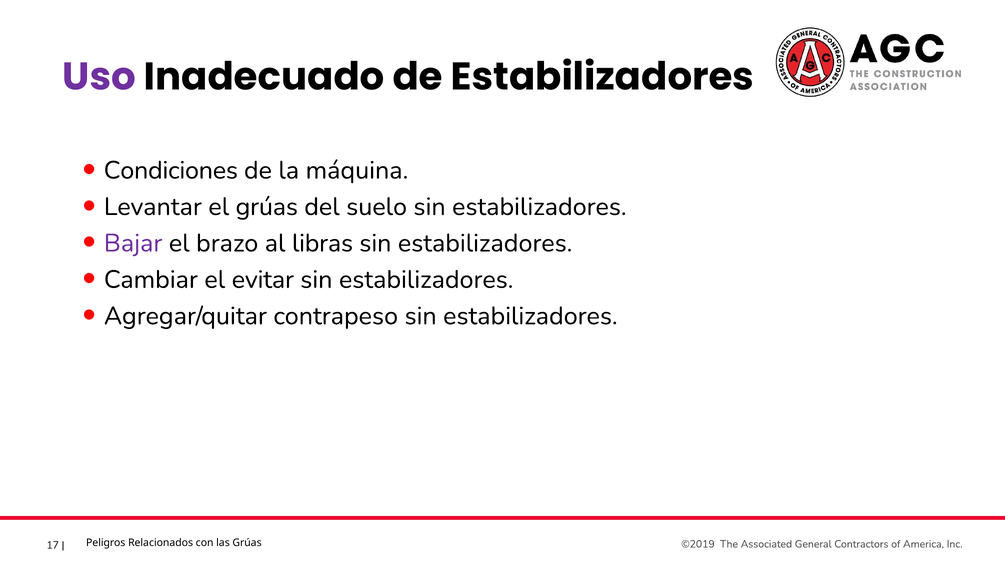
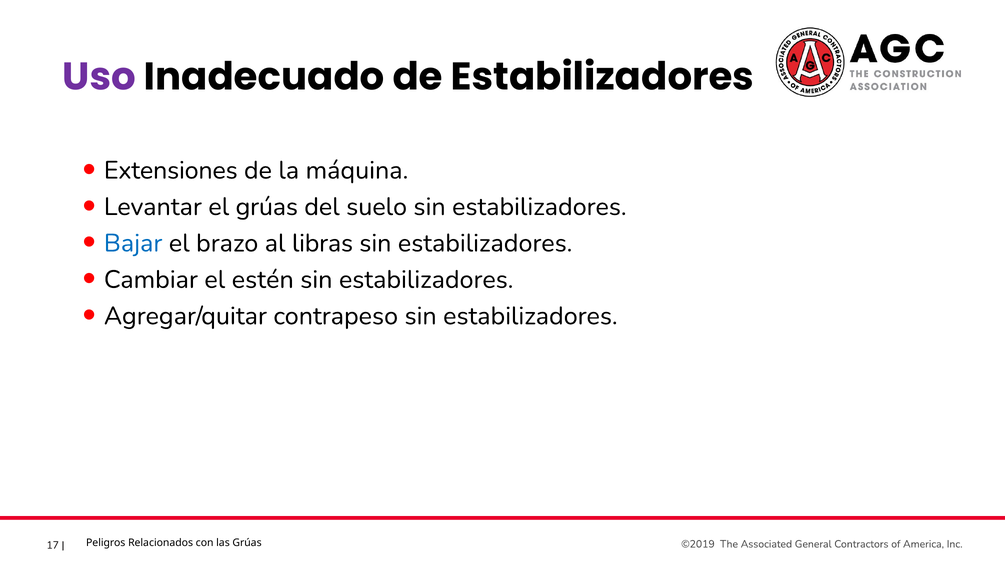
Condiciones: Condiciones -> Extensiones (171, 170)
Bajar colour: purple -> blue (133, 243)
evitar: evitar -> estén (263, 280)
